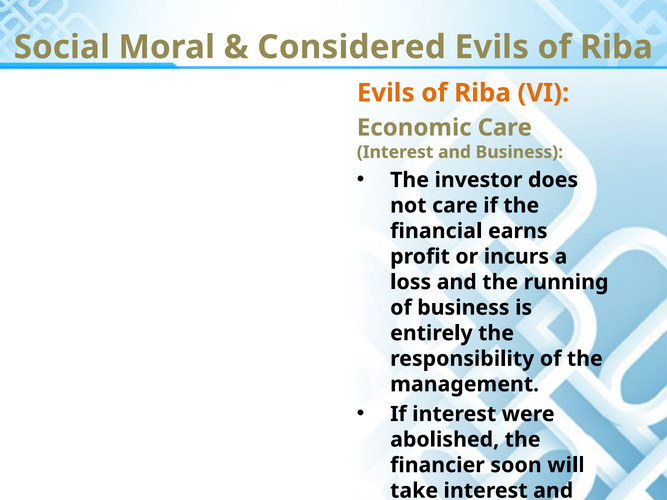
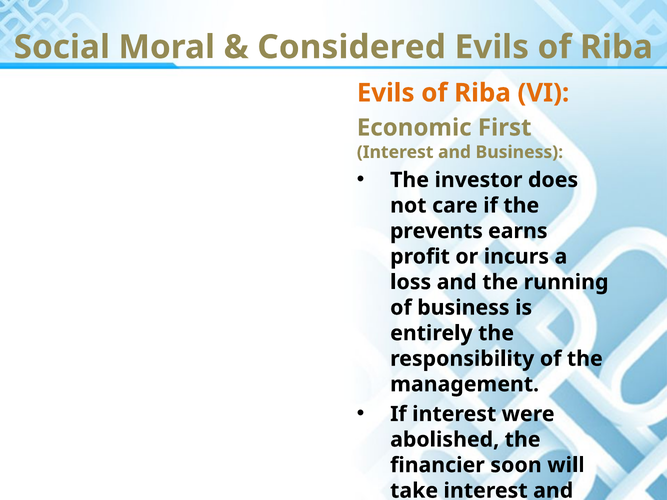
Economic Care: Care -> First (505, 128)
financial: financial -> prevents (436, 231)
